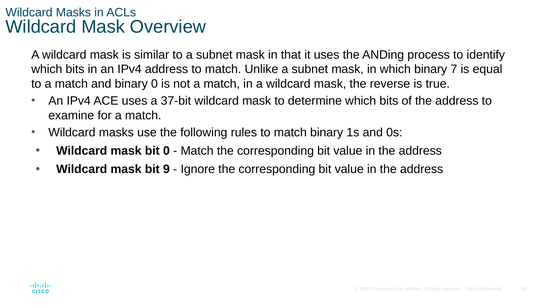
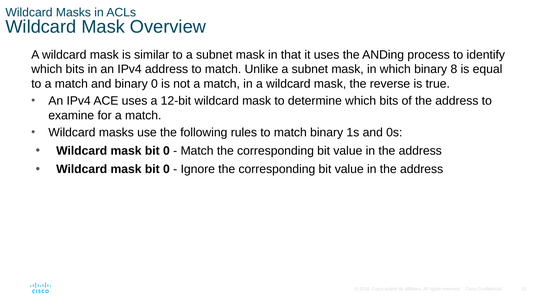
7: 7 -> 8 (454, 69)
37-bit: 37-bit -> 12-bit (176, 101)
9: 9 -> 0 (166, 169)
